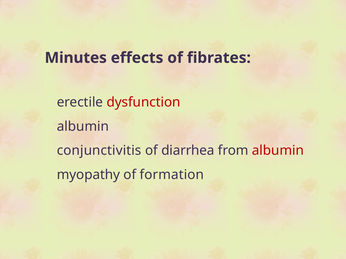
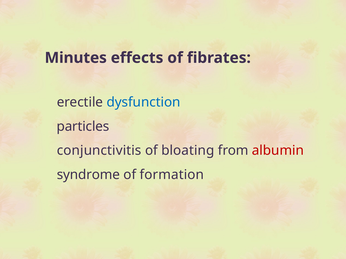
dysfunction colour: red -> blue (144, 102)
albumin: albumin -> particles (83, 127)
diarrhea: diarrhea -> bloating (188, 151)
myopathy: myopathy -> syndrome (88, 175)
